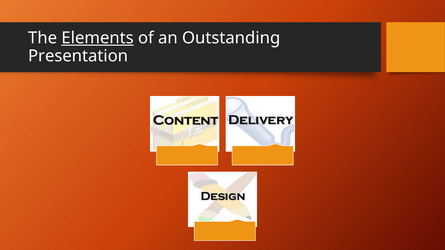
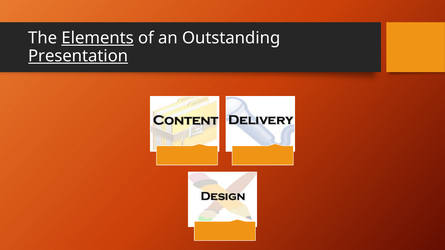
Presentation underline: none -> present (78, 56)
